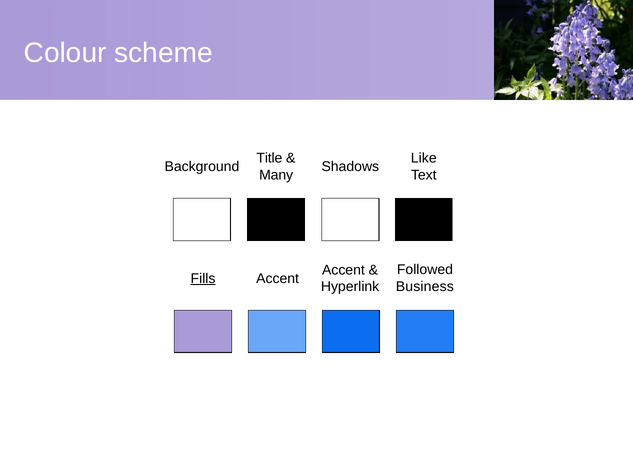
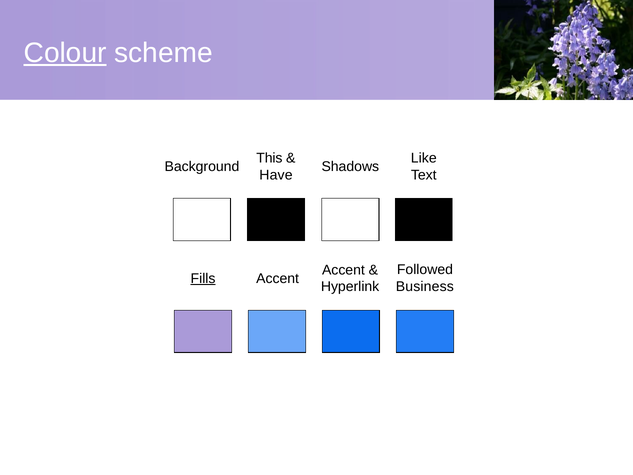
Colour underline: none -> present (65, 53)
Title: Title -> This (269, 158)
Many: Many -> Have (276, 175)
